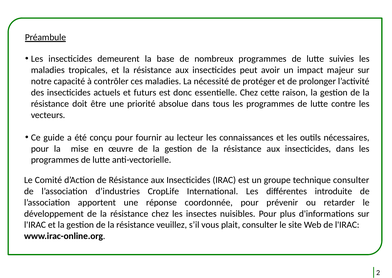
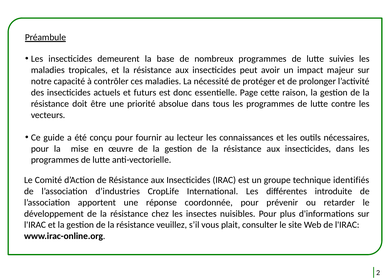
essentielle Chez: Chez -> Page (249, 93)
technique consulter: consulter -> identifiés (351, 180)
